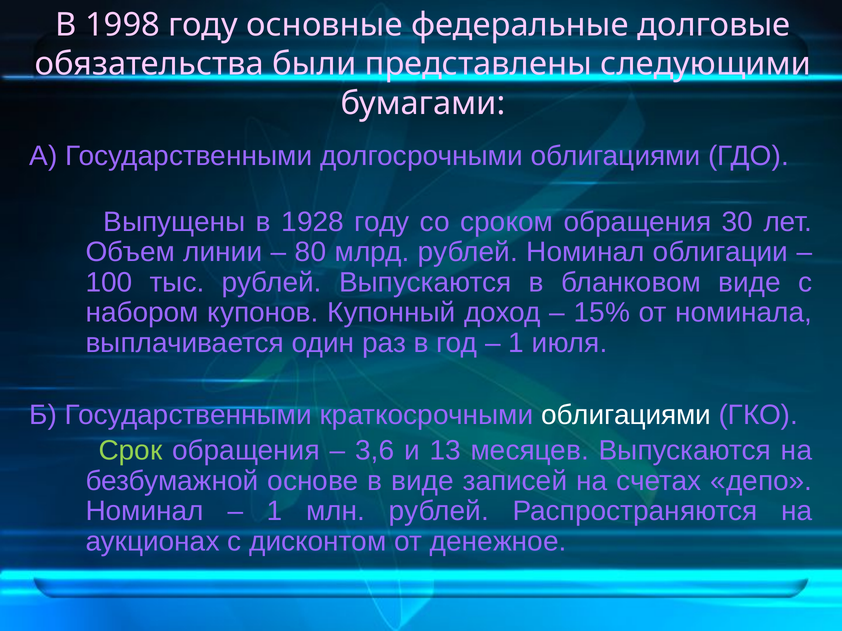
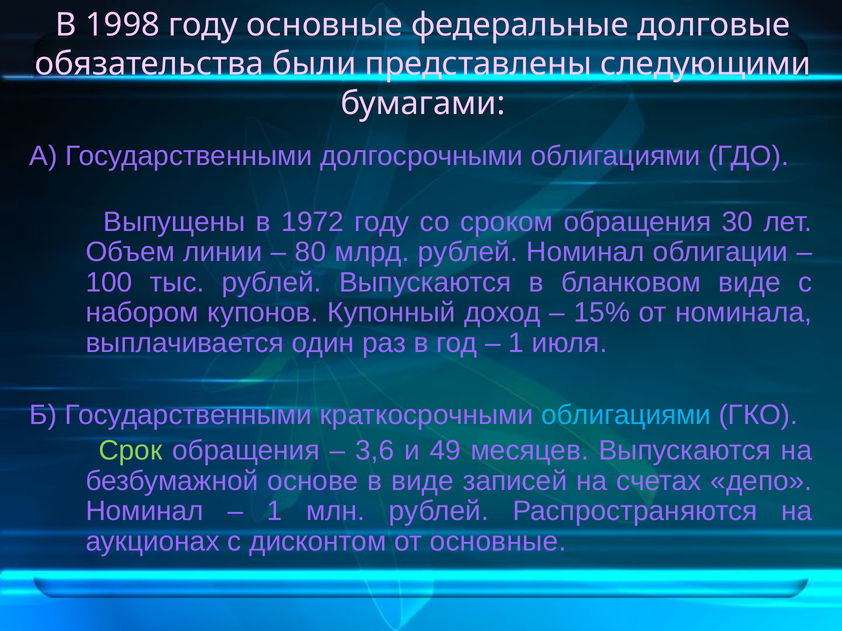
1928: 1928 -> 1972 (313, 222)
облигациями colour: white -> light blue (626, 415)
13: 13 -> 49 (445, 451)
от денежное: денежное -> основные (498, 542)
